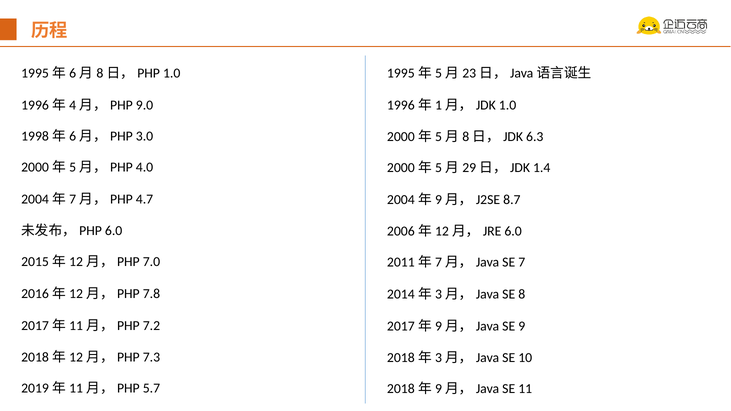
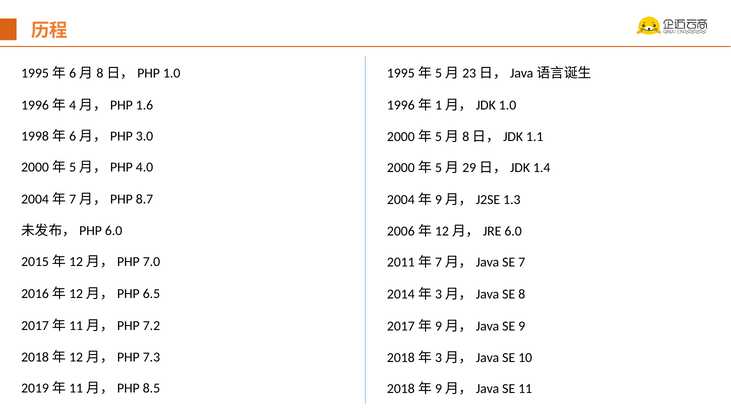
9.0: 9.0 -> 1.6 (145, 105)
6.3: 6.3 -> 1.1 (535, 137)
4.7: 4.7 -> 8.7 (145, 199)
8.7: 8.7 -> 1.3 (512, 200)
7.8: 7.8 -> 6.5 (151, 294)
5.7: 5.7 -> 8.5 (151, 388)
